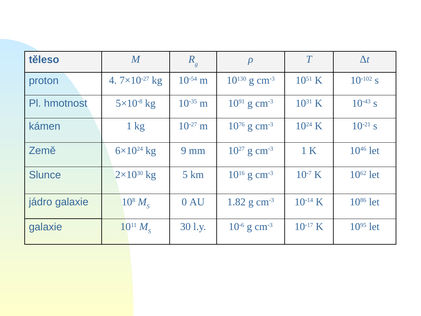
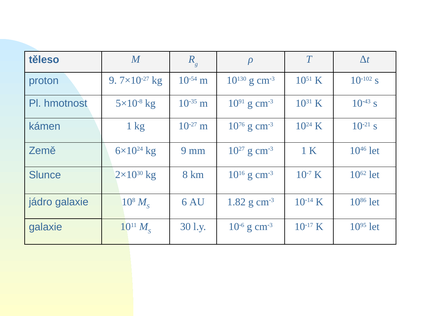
proton 4: 4 -> 9 (113, 80)
5: 5 -> 8 (185, 175)
0: 0 -> 6 (184, 202)
